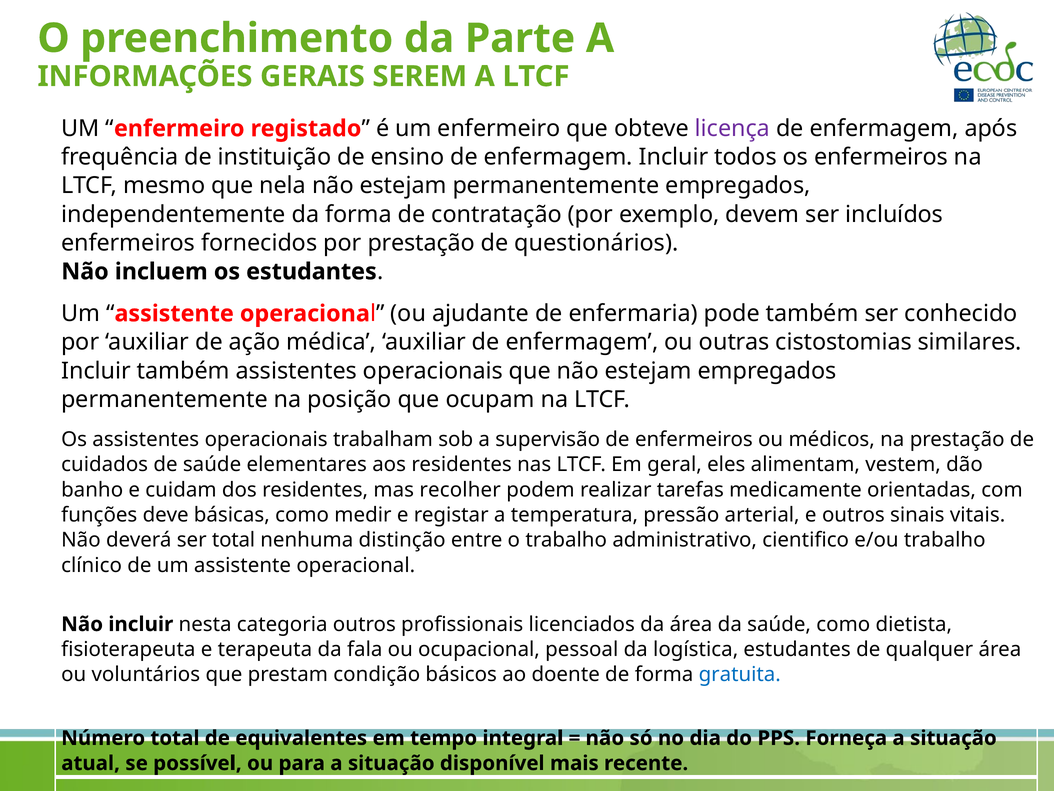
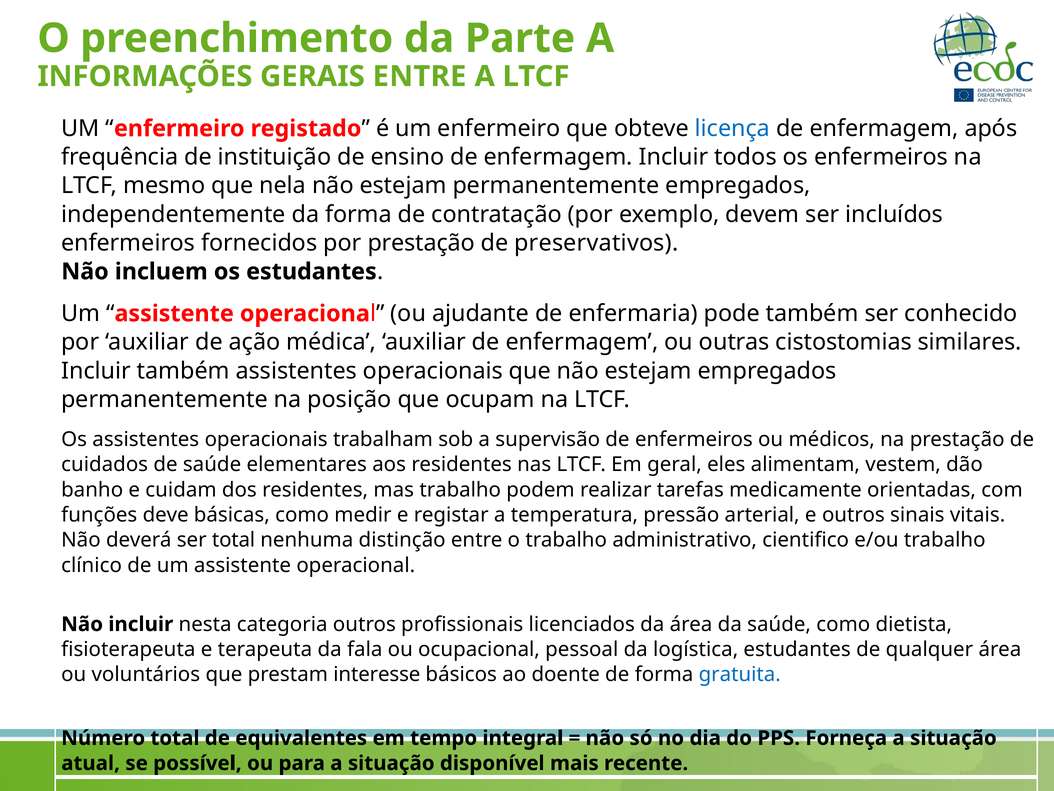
GERAIS SEREM: SEREM -> ENTRE (420, 76)
licença colour: purple -> blue (732, 128)
questionários: questionários -> preservativos (596, 243)
mas recolher: recolher -> trabalho (460, 489)
condição: condição -> interesse (377, 674)
